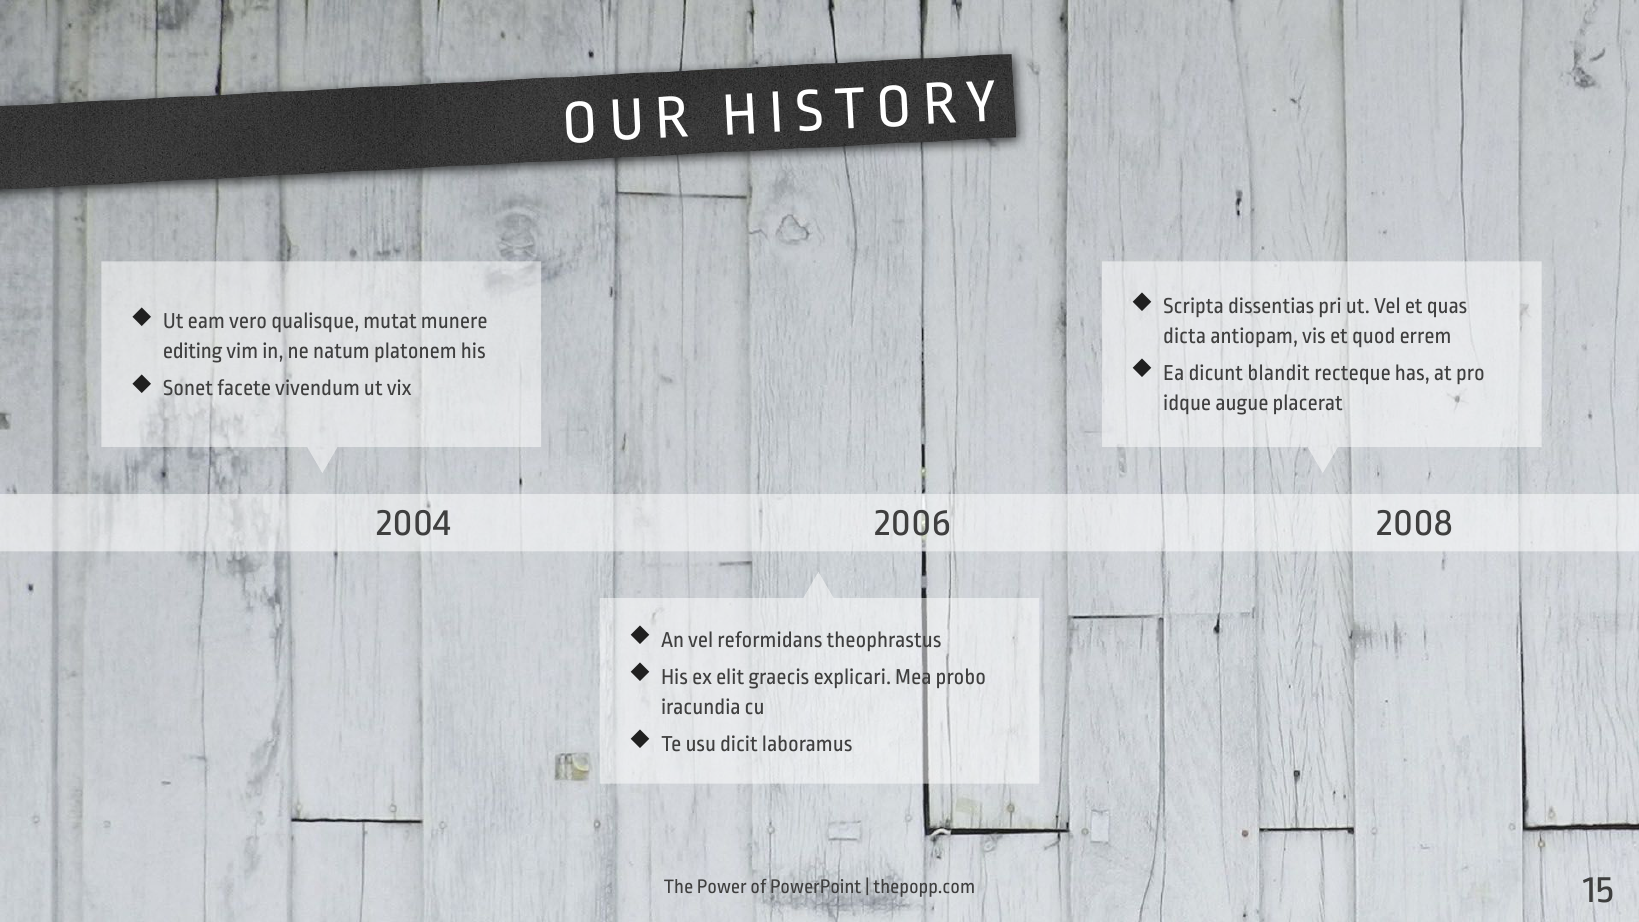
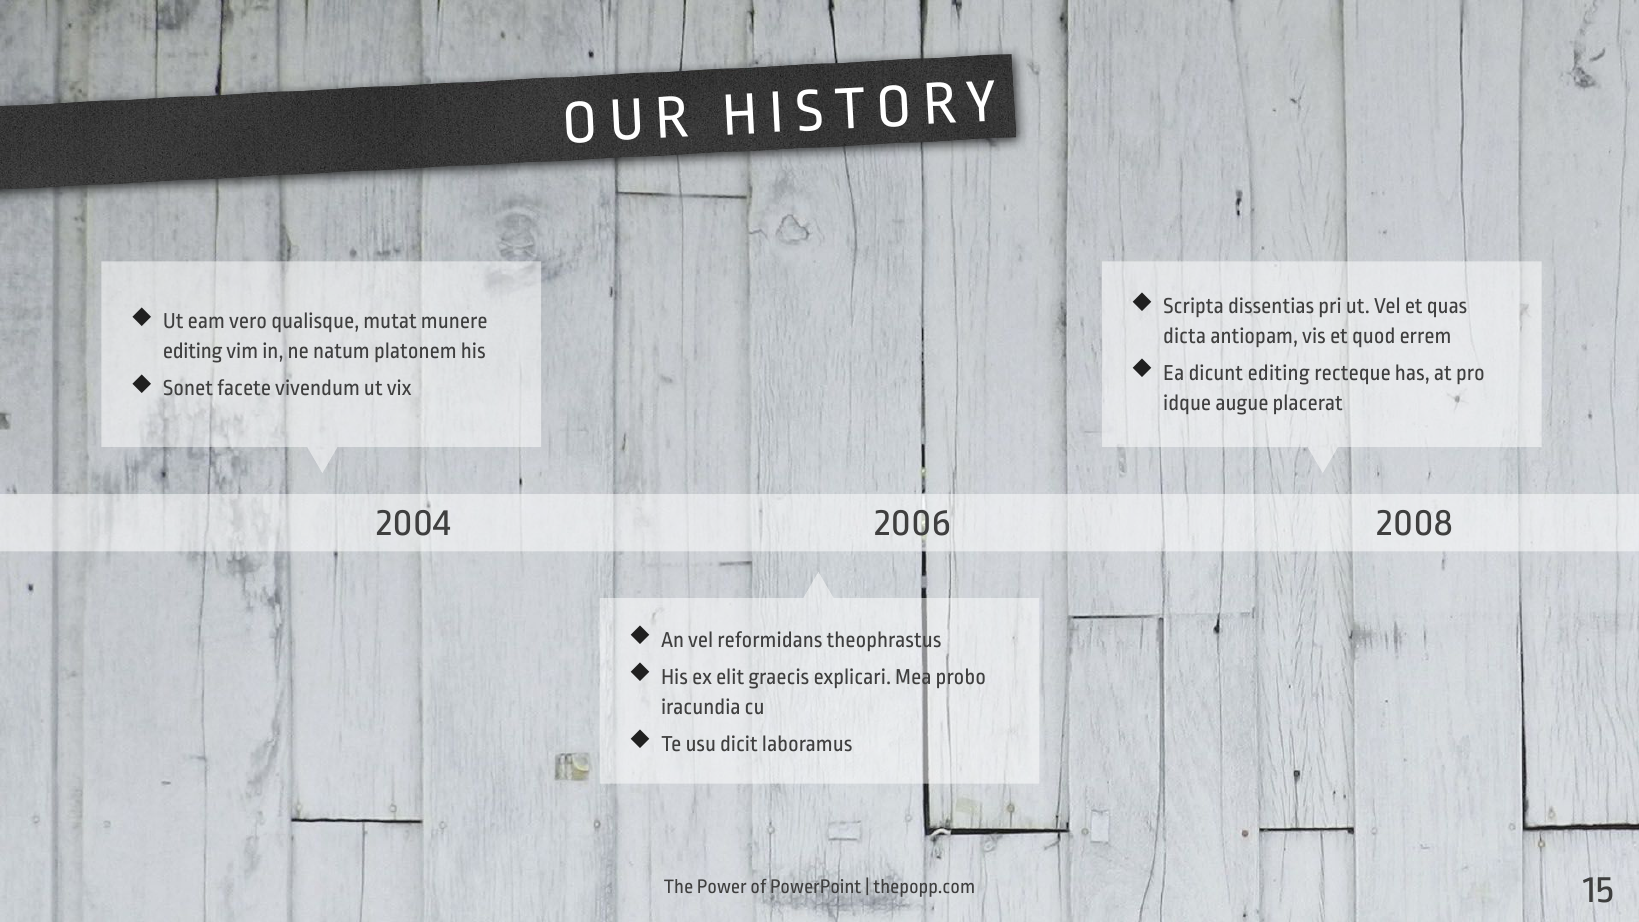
dicunt blandit: blandit -> editing (1279, 373)
